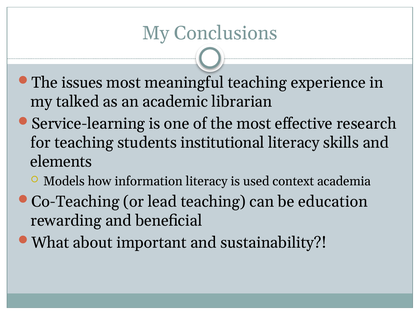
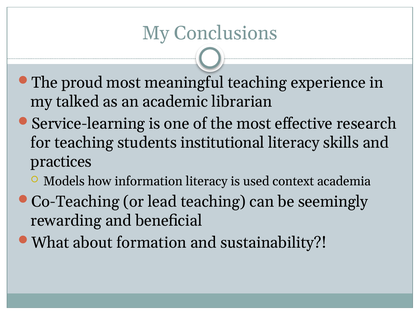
issues: issues -> proud (82, 83)
elements: elements -> practices (61, 162)
education: education -> seemingly (333, 202)
important: important -> formation (152, 243)
